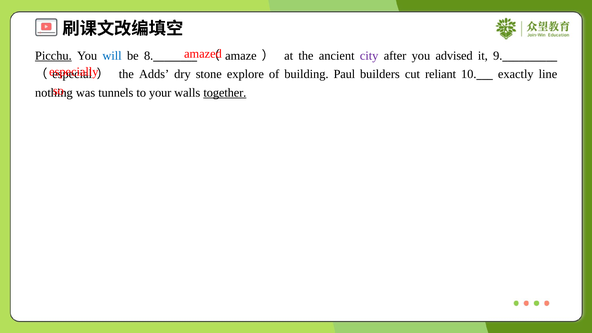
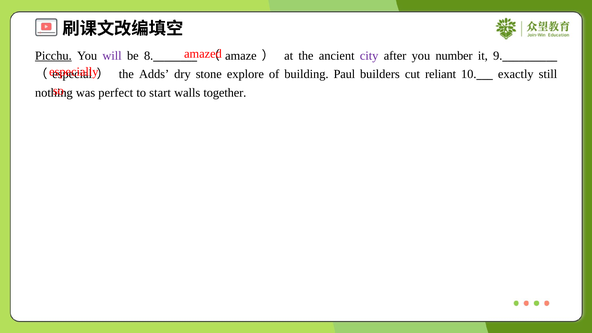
will colour: blue -> purple (112, 56)
advised: advised -> number (454, 56)
line: line -> still (548, 74)
tunnels: tunnels -> perfect (116, 93)
your: your -> start (160, 93)
together underline: present -> none (225, 93)
